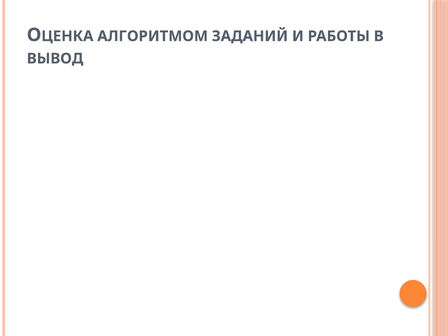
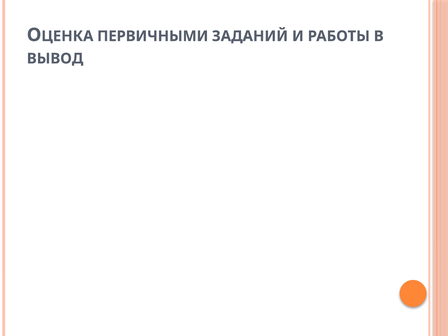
АЛГОРИТМОМ: АЛГОРИТМОМ -> ПЕРВИЧНЫМИ (153, 36)
